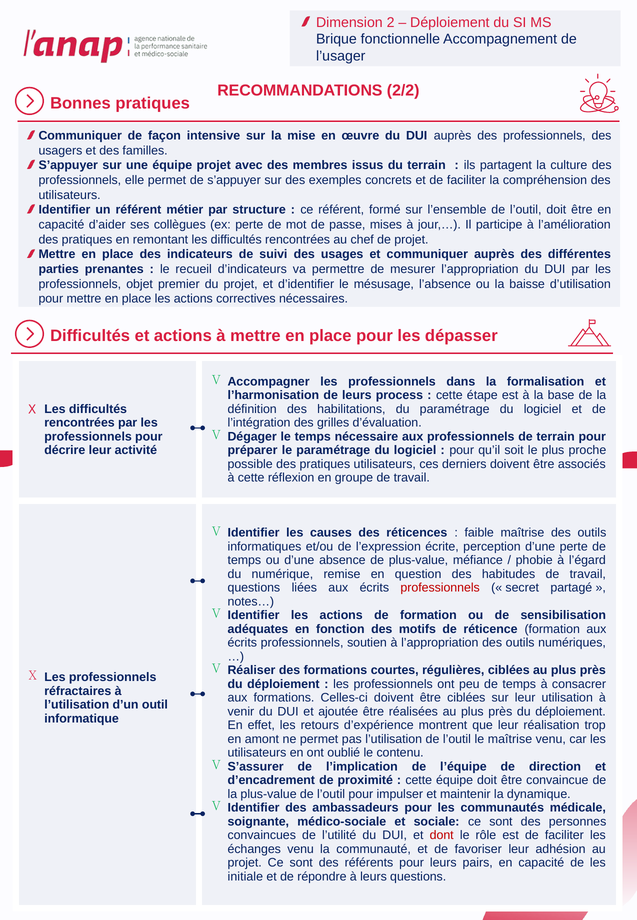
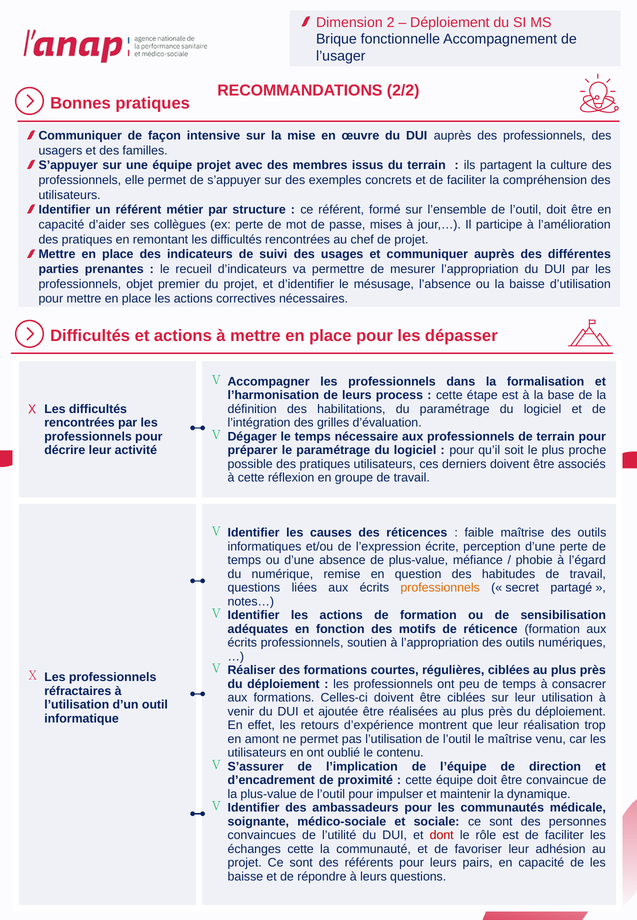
professionnels colour: red -> orange (440, 588)
échanges venu: venu -> cette (301, 849)
initiale: initiale -> baisse (245, 877)
